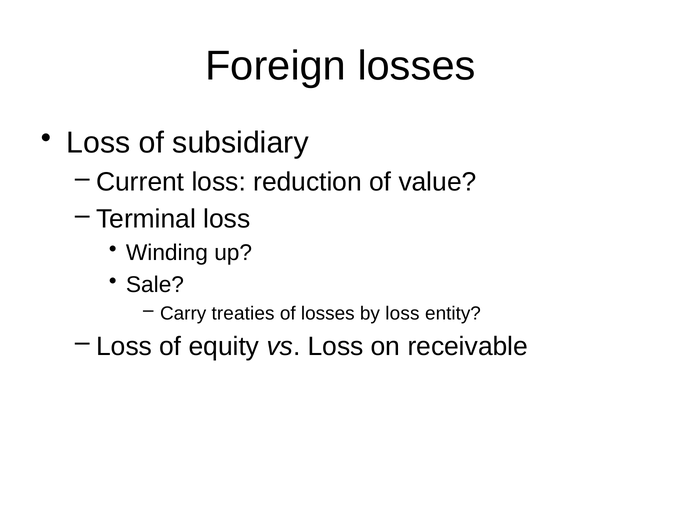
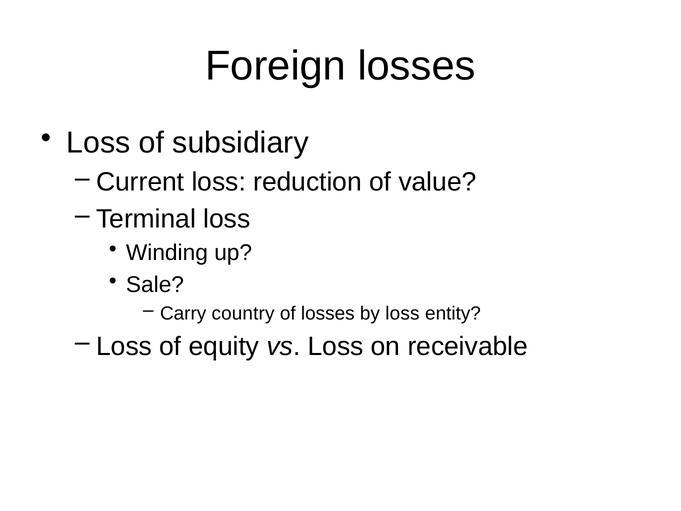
treaties: treaties -> country (243, 313)
